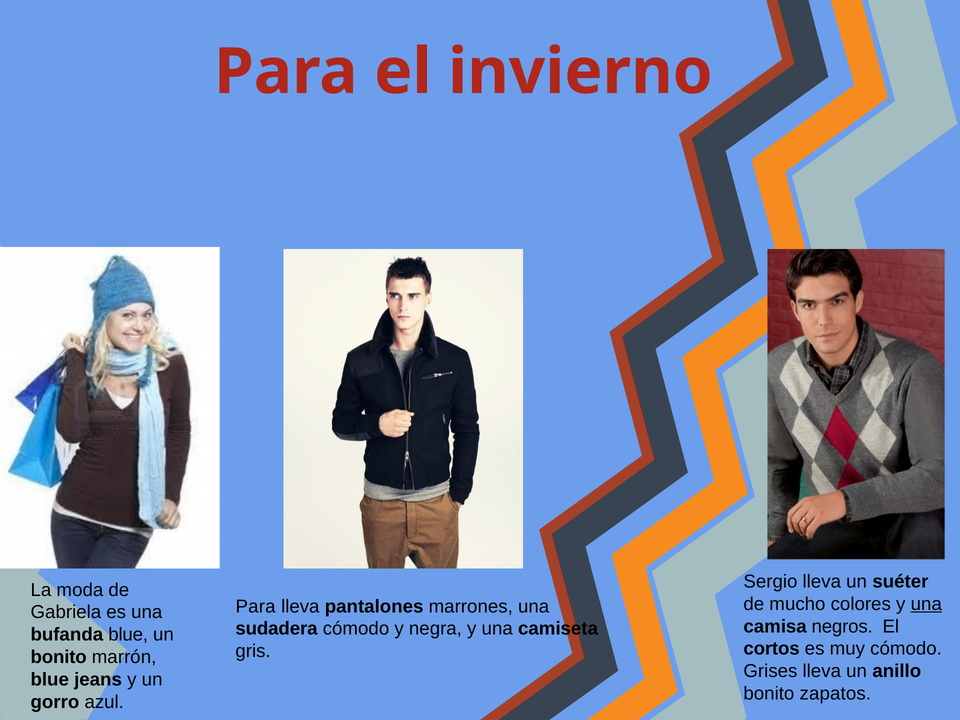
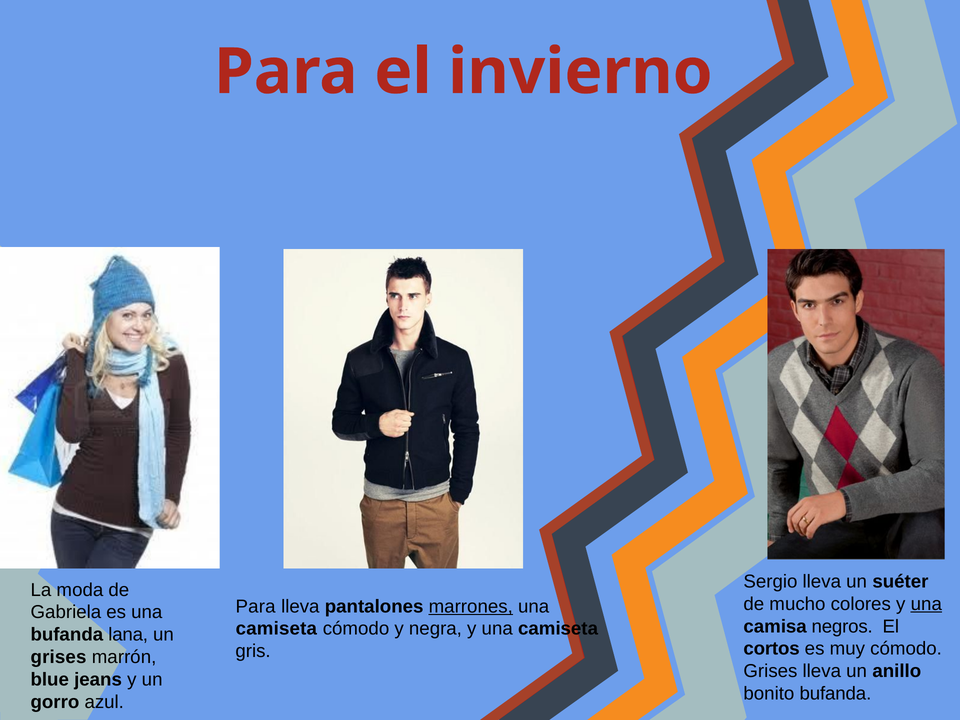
marrones underline: none -> present (471, 606)
sudadera: sudadera -> camiseta (276, 629)
bufanda blue: blue -> lana (128, 635)
bonito: bonito -> grises (58, 657)
bonito zapatos: zapatos -> bufanda (835, 694)
